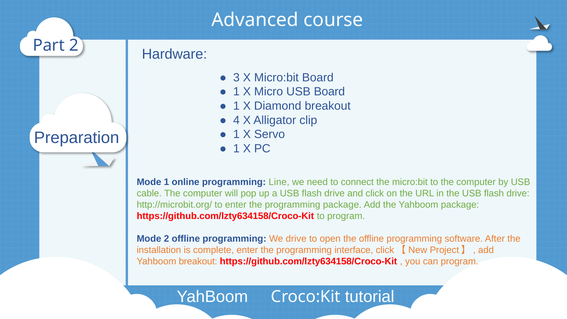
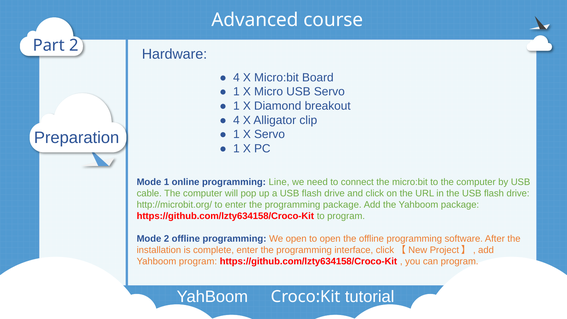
3: 3 -> 4 (236, 78)
USB Board: Board -> Servo (329, 92)
We drive: drive -> open (296, 239)
Yahboom breakout: breakout -> program (198, 261)
